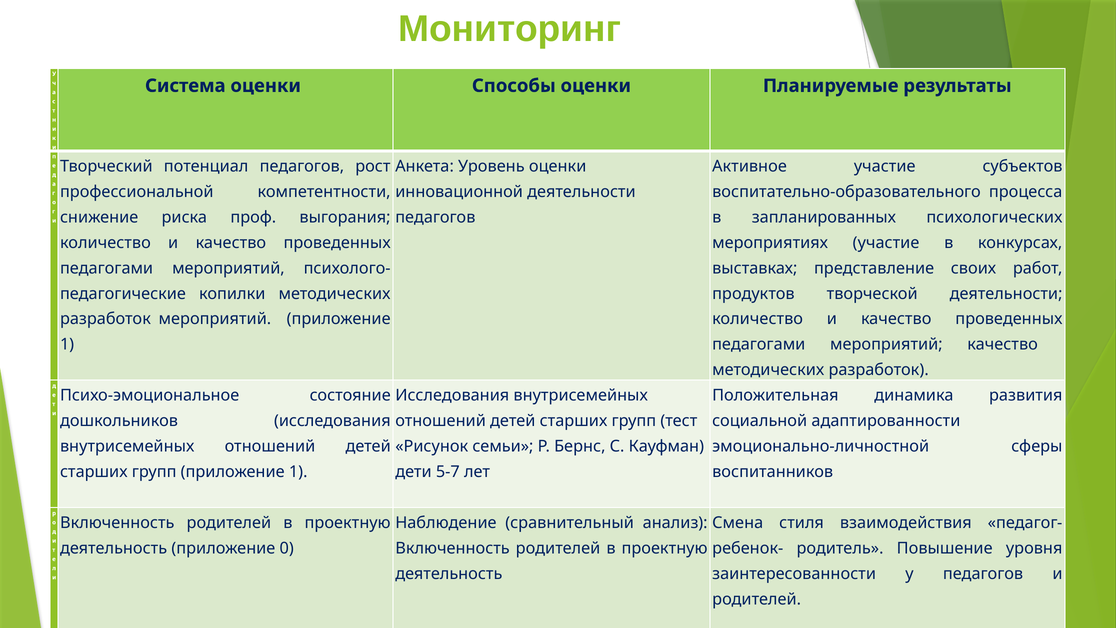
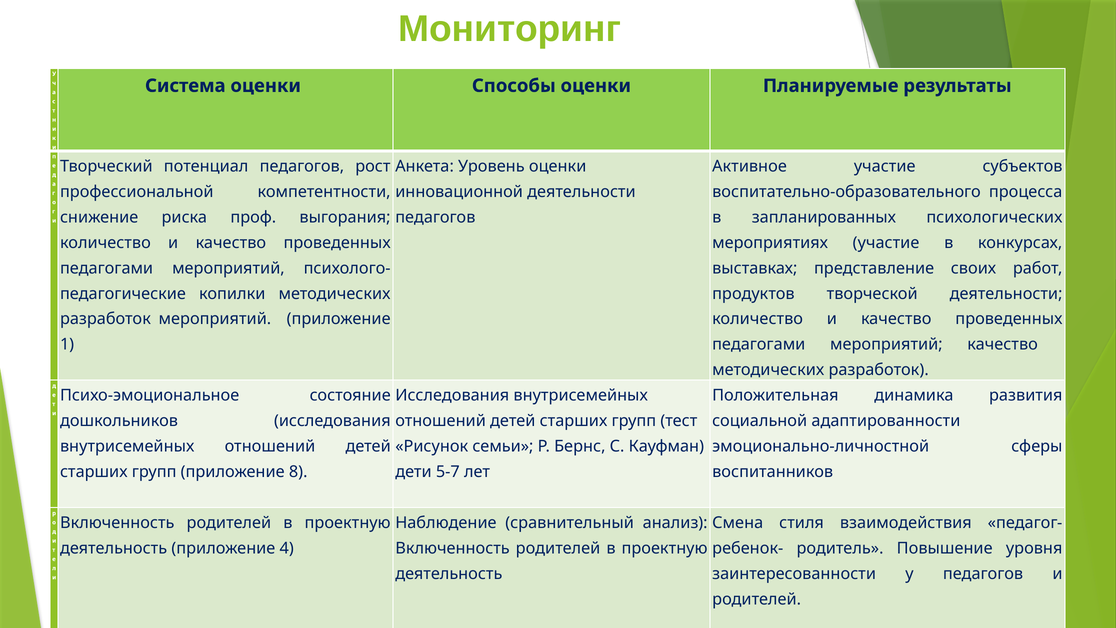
групп приложение 1: 1 -> 8 (298, 472)
0: 0 -> 4 (287, 548)
